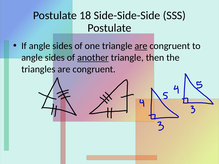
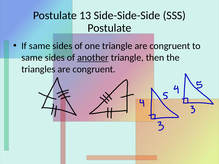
18: 18 -> 13 (85, 16)
If angle: angle -> same (40, 46)
are underline: present -> none (141, 46)
angle: angle -> same (32, 58)
